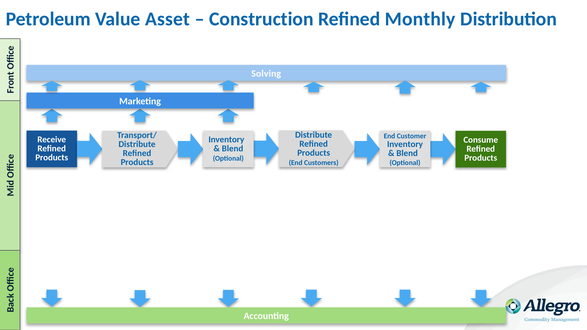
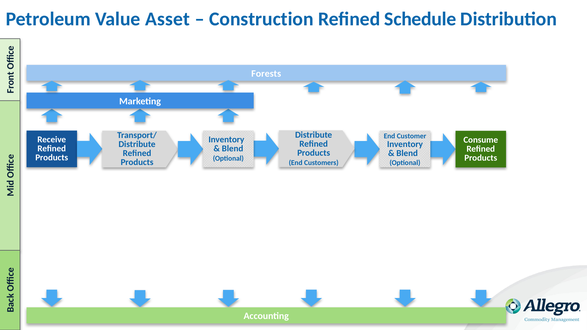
Monthly: Monthly -> Schedule (420, 19)
Solving: Solving -> Forests (266, 74)
